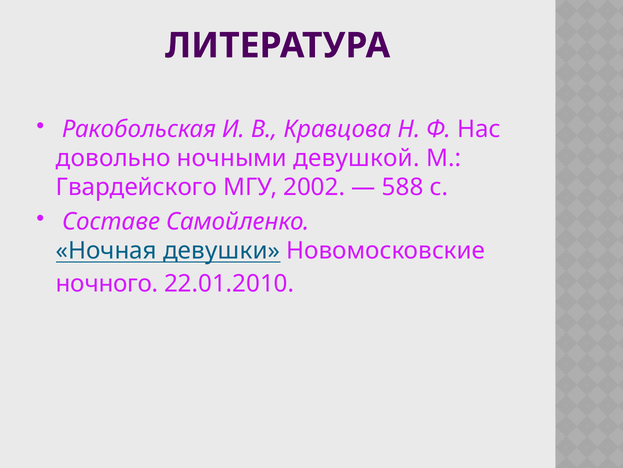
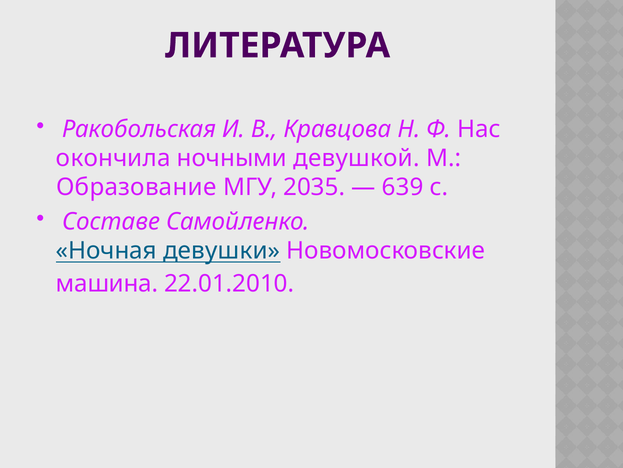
довольно: довольно -> окончила (113, 158)
Гвардейского: Гвардейского -> Образование (136, 187)
2002: 2002 -> 2035 (314, 187)
588: 588 -> 639 (403, 187)
ночного: ночного -> машина (107, 283)
